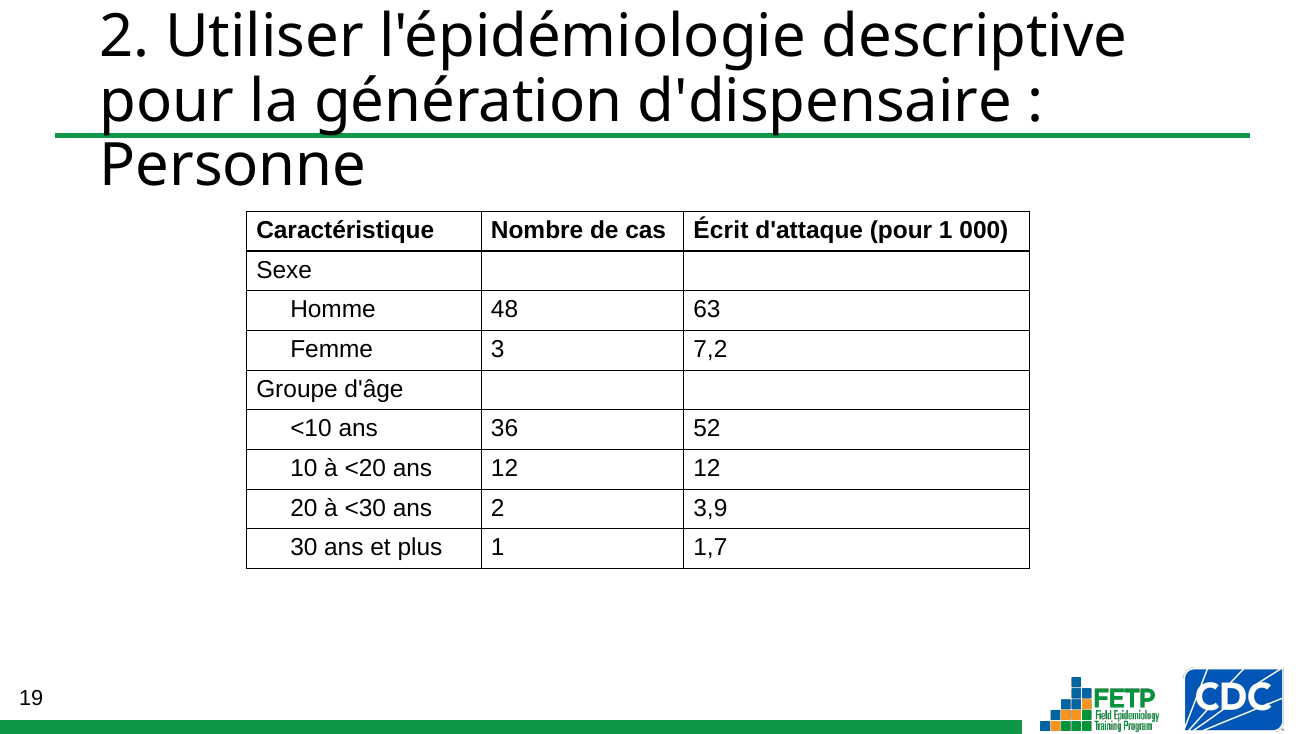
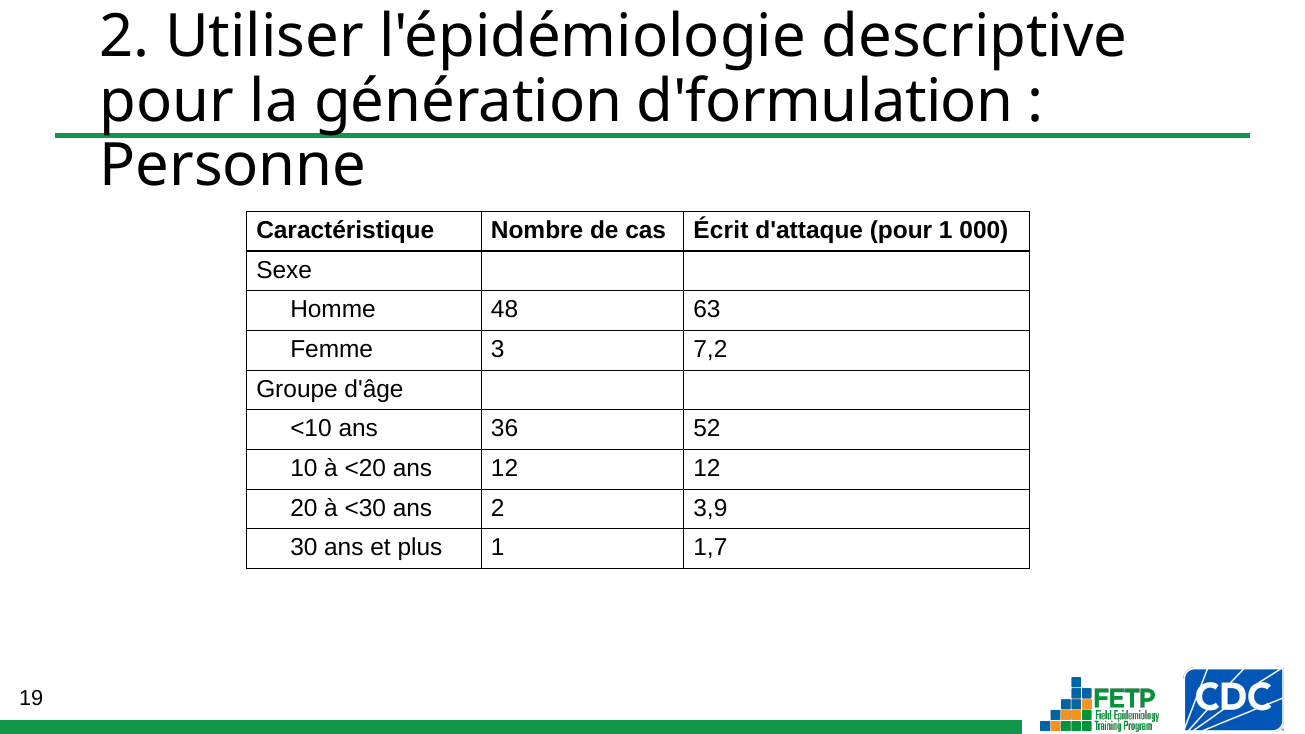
d'dispensaire: d'dispensaire -> d'formulation (825, 101)
